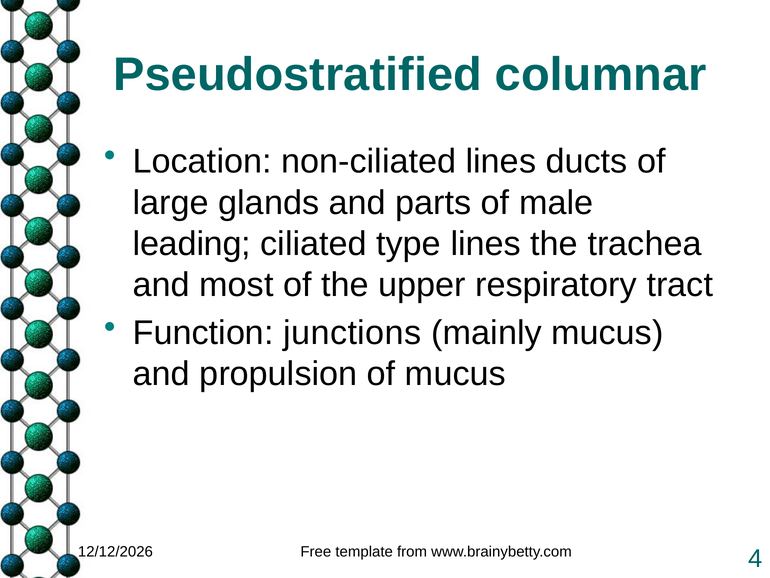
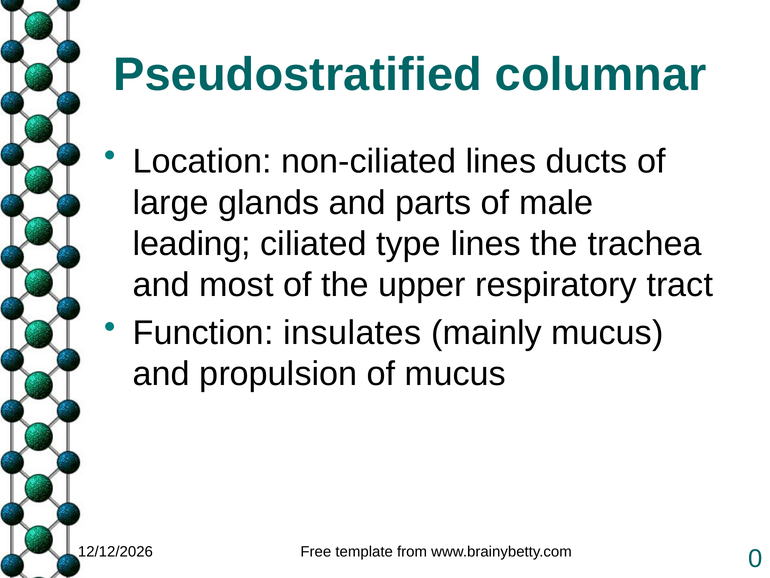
junctions: junctions -> insulates (352, 333)
4: 4 -> 0 (755, 558)
